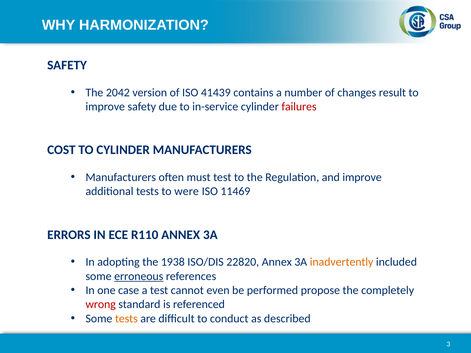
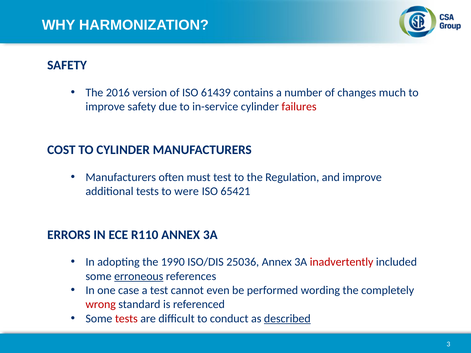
2042: 2042 -> 2016 (118, 93)
41439: 41439 -> 61439 (216, 93)
result: result -> much (392, 93)
11469: 11469 -> 65421 (235, 192)
1938: 1938 -> 1990 (173, 262)
22820: 22820 -> 25036 (243, 262)
inadvertently colour: orange -> red (342, 262)
propose: propose -> wording (320, 290)
tests colour: orange -> red (126, 319)
described underline: none -> present (287, 319)
